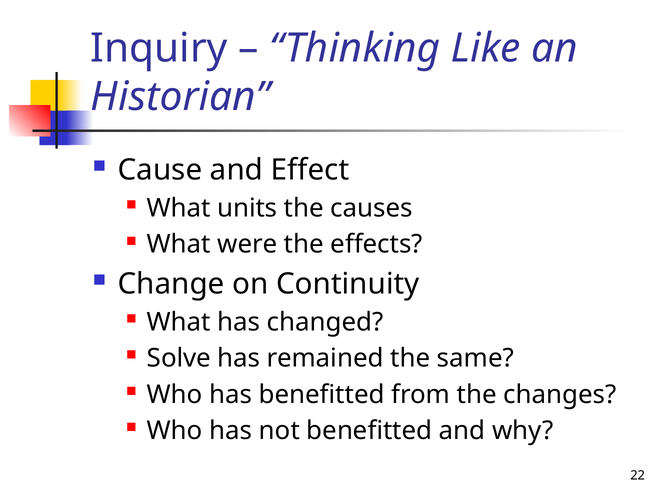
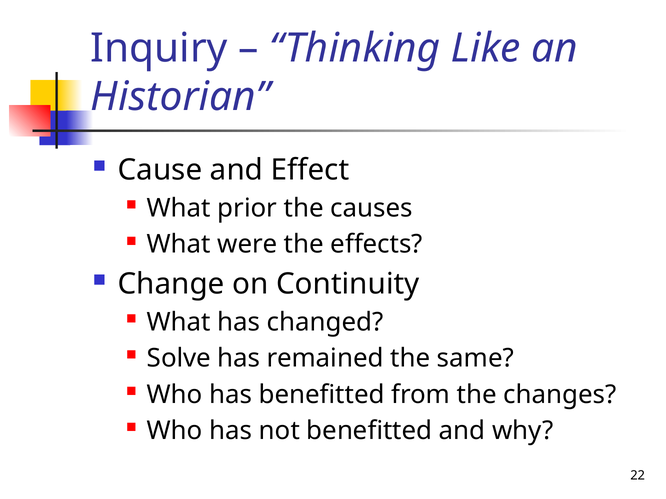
units: units -> prior (247, 208)
